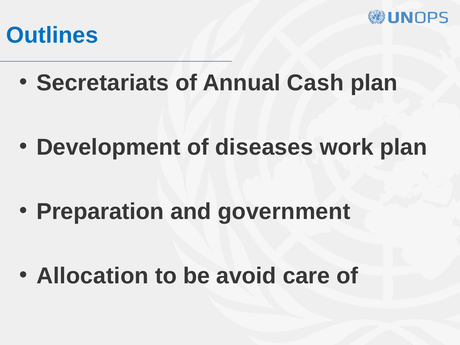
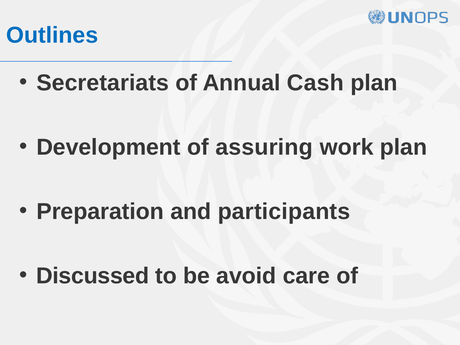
diseases: diseases -> assuring (264, 147)
government: government -> participants (284, 212)
Allocation: Allocation -> Discussed (93, 276)
